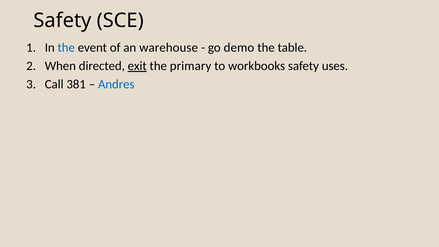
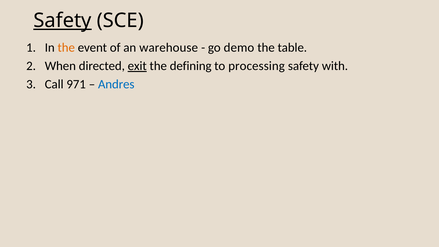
Safety underline: none -> present (63, 21)
the colour: blue -> orange (66, 48)
primary: primary -> defining (191, 66)
workbooks: workbooks -> processing (257, 66)
uses: uses -> with (335, 66)
381: 381 -> 971 (76, 84)
